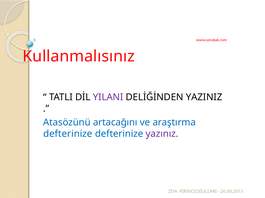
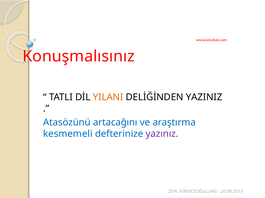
Kullanmalısınız: Kullanmalısınız -> Konuşmalısınız (79, 57)
YILANI colour: purple -> orange (108, 98)
defterinize: defterinize -> kesmemeli (68, 134)
